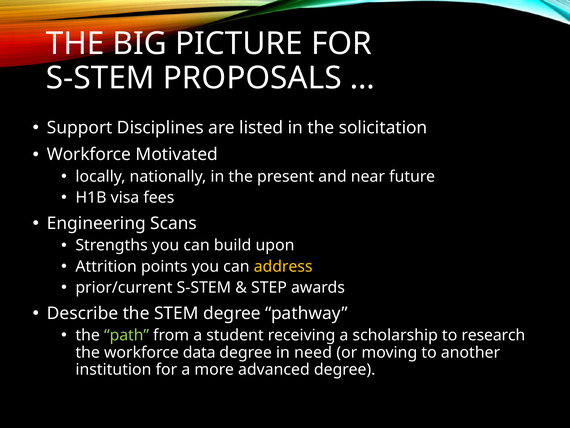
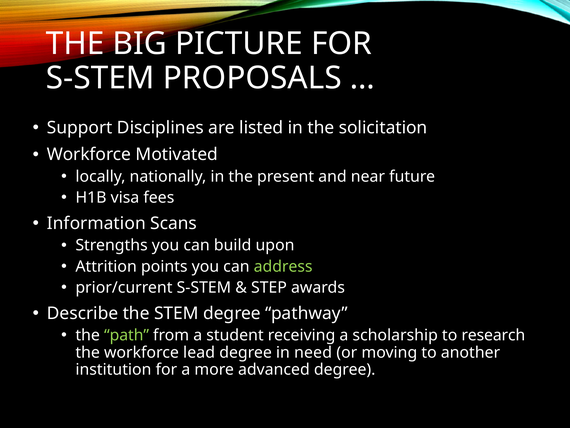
Engineering: Engineering -> Information (96, 223)
address colour: yellow -> light green (283, 266)
data: data -> lead (199, 352)
